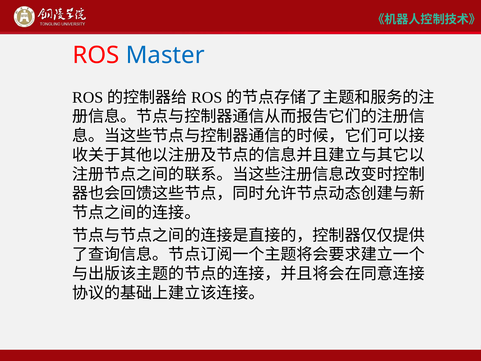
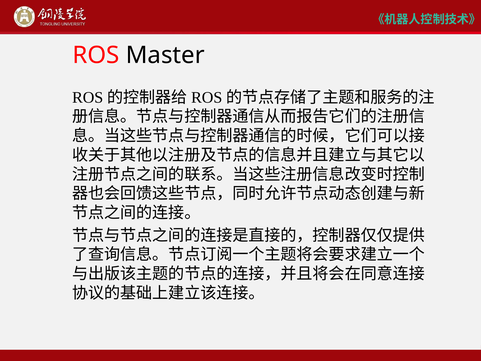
Master colour: blue -> black (165, 55)
